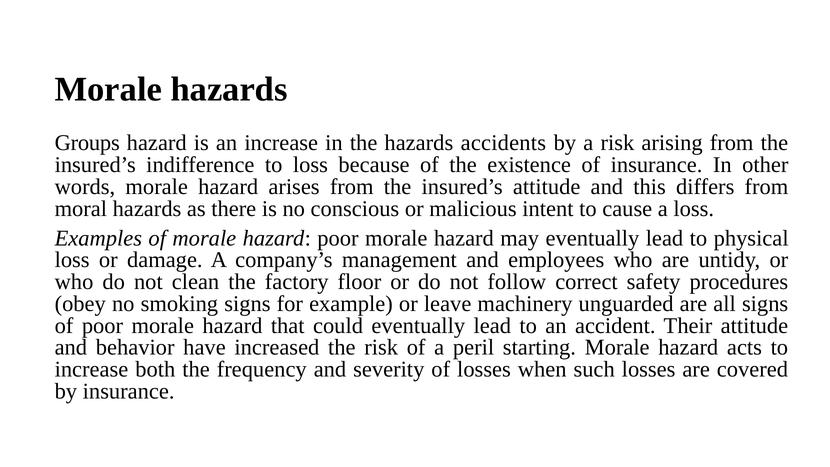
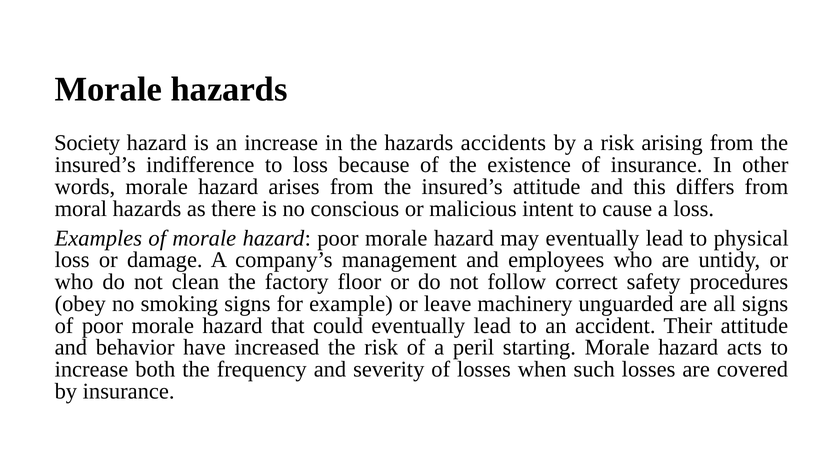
Groups: Groups -> Society (87, 143)
